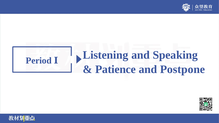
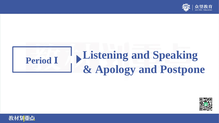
Patience: Patience -> Apology (115, 69)
